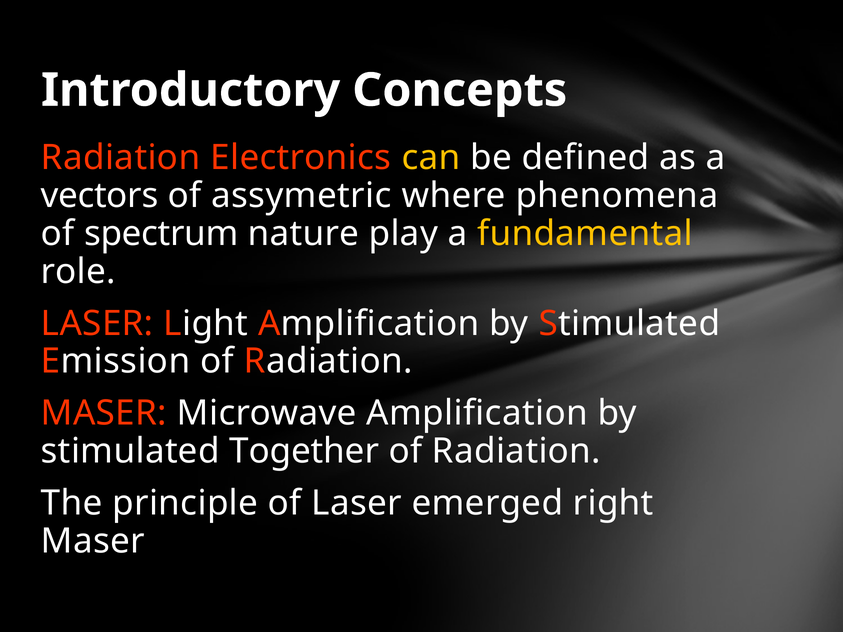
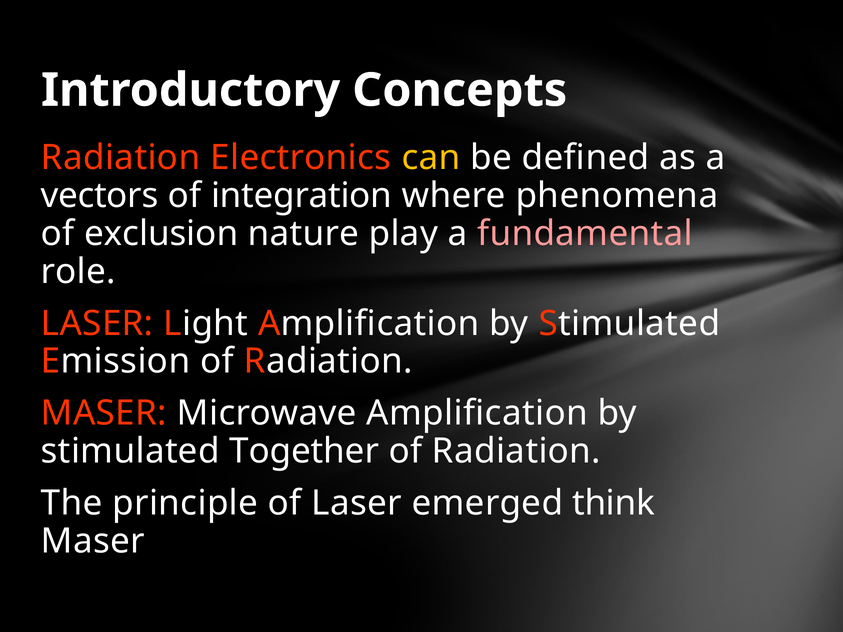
assymetric: assymetric -> integration (302, 196)
spectrum: spectrum -> exclusion (161, 234)
fundamental colour: yellow -> pink (585, 234)
right: right -> think (614, 503)
